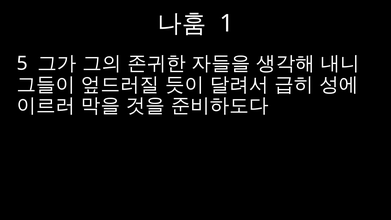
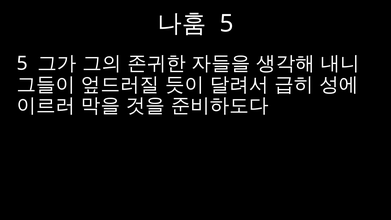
1: 1 -> 5 (227, 24)
